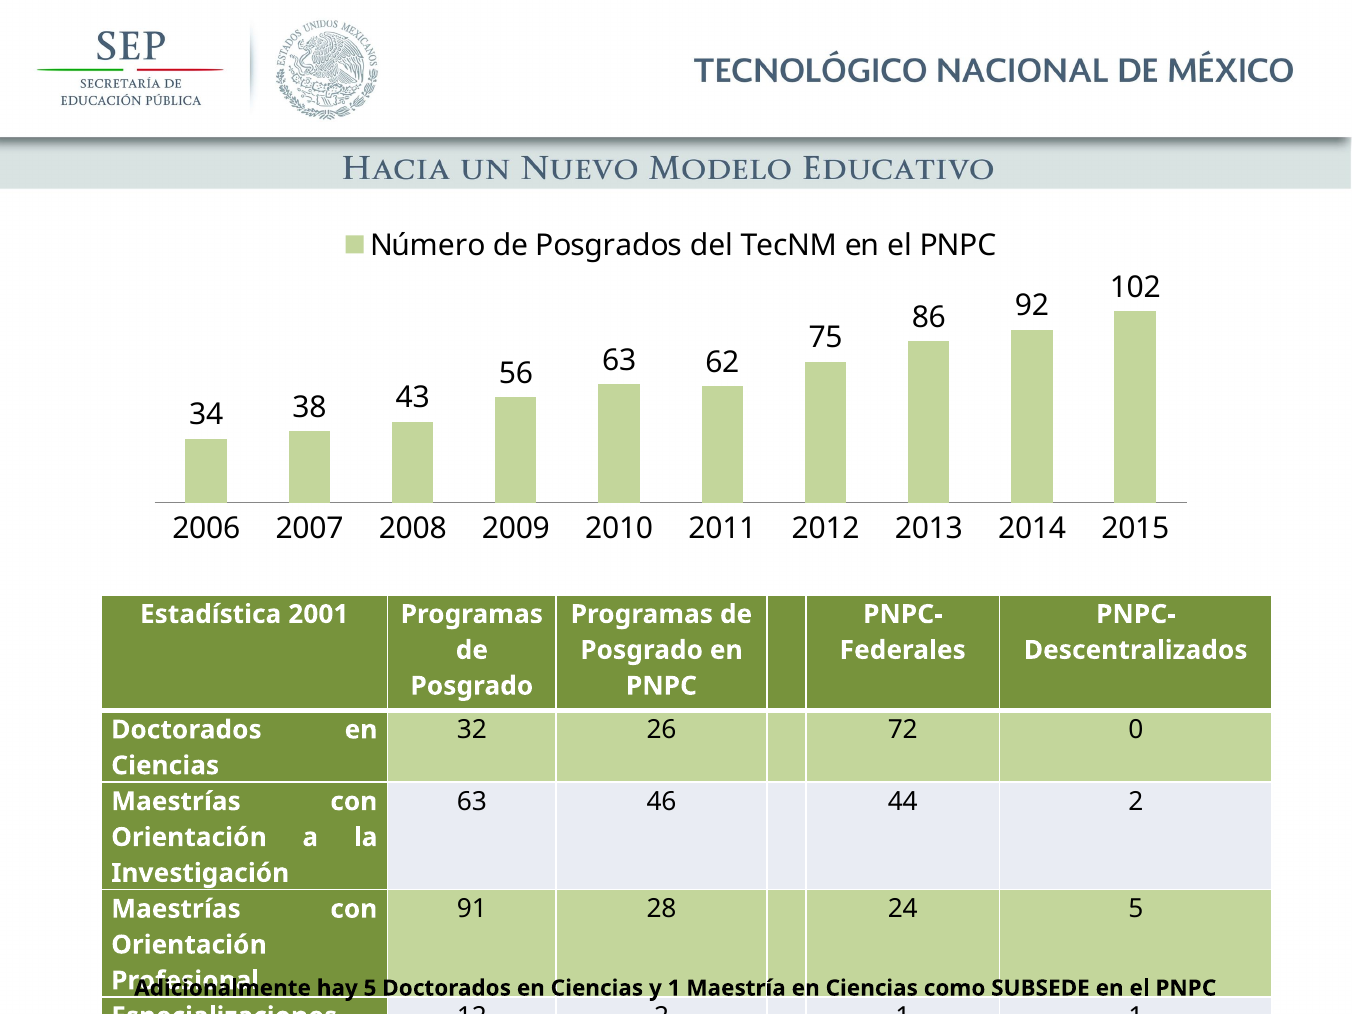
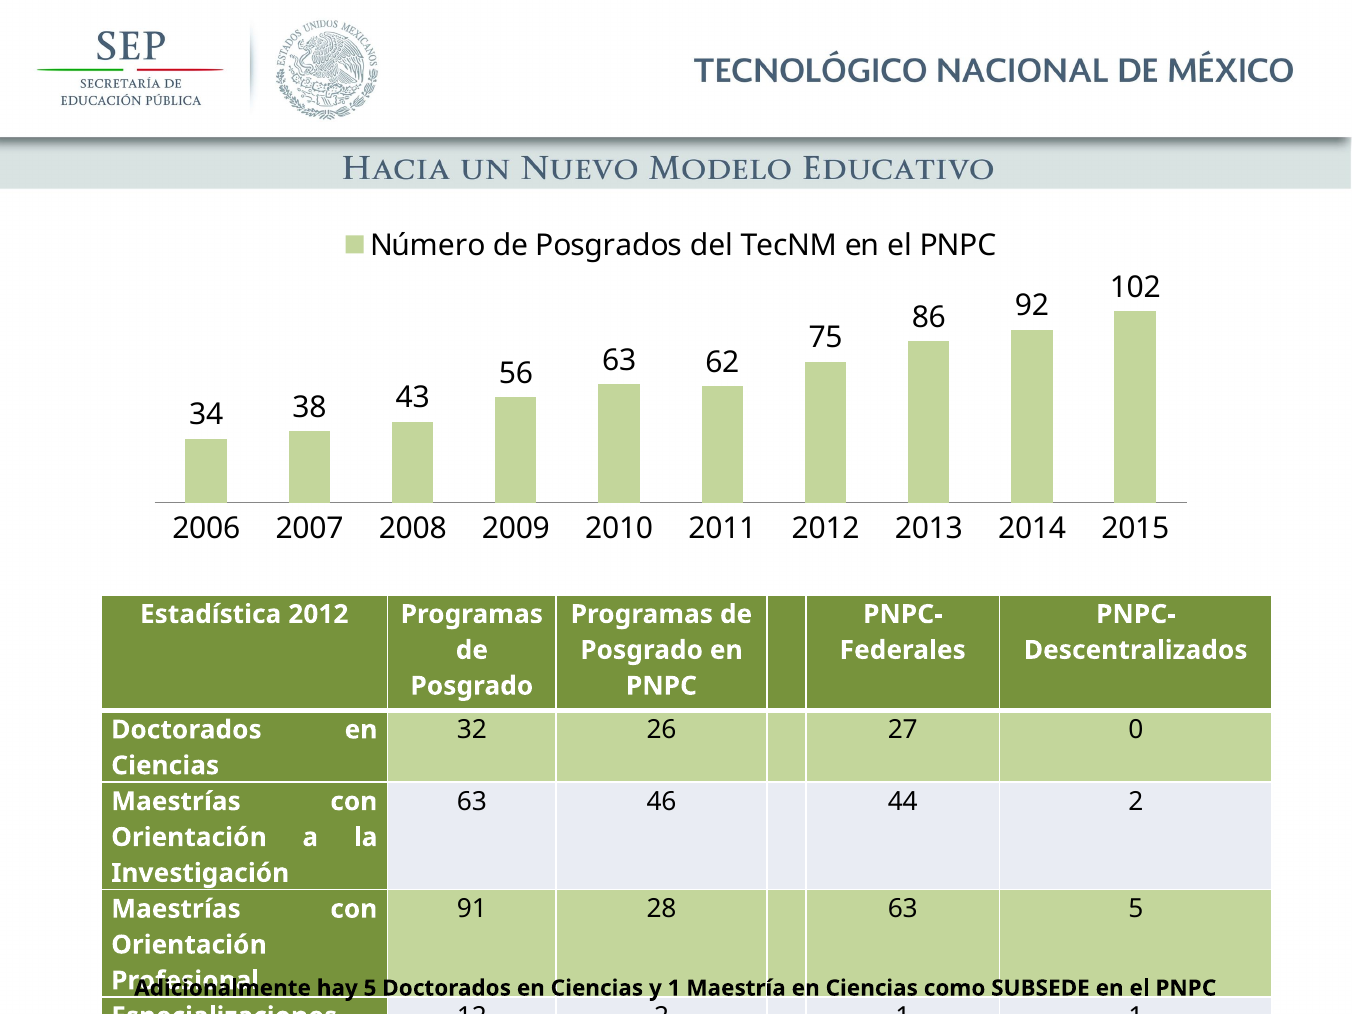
Estadística 2001: 2001 -> 2012 (318, 614)
72: 72 -> 27 (903, 730)
28 24: 24 -> 63 (903, 909)
